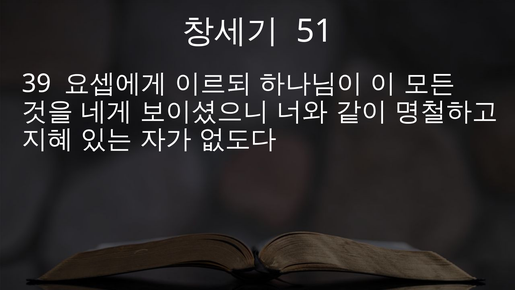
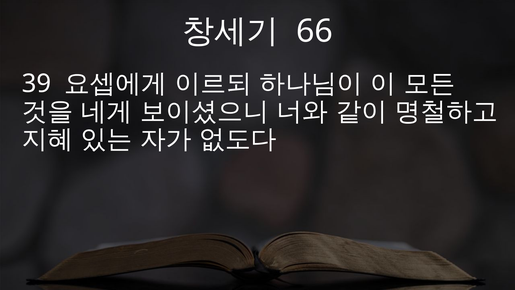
51: 51 -> 66 (314, 31)
